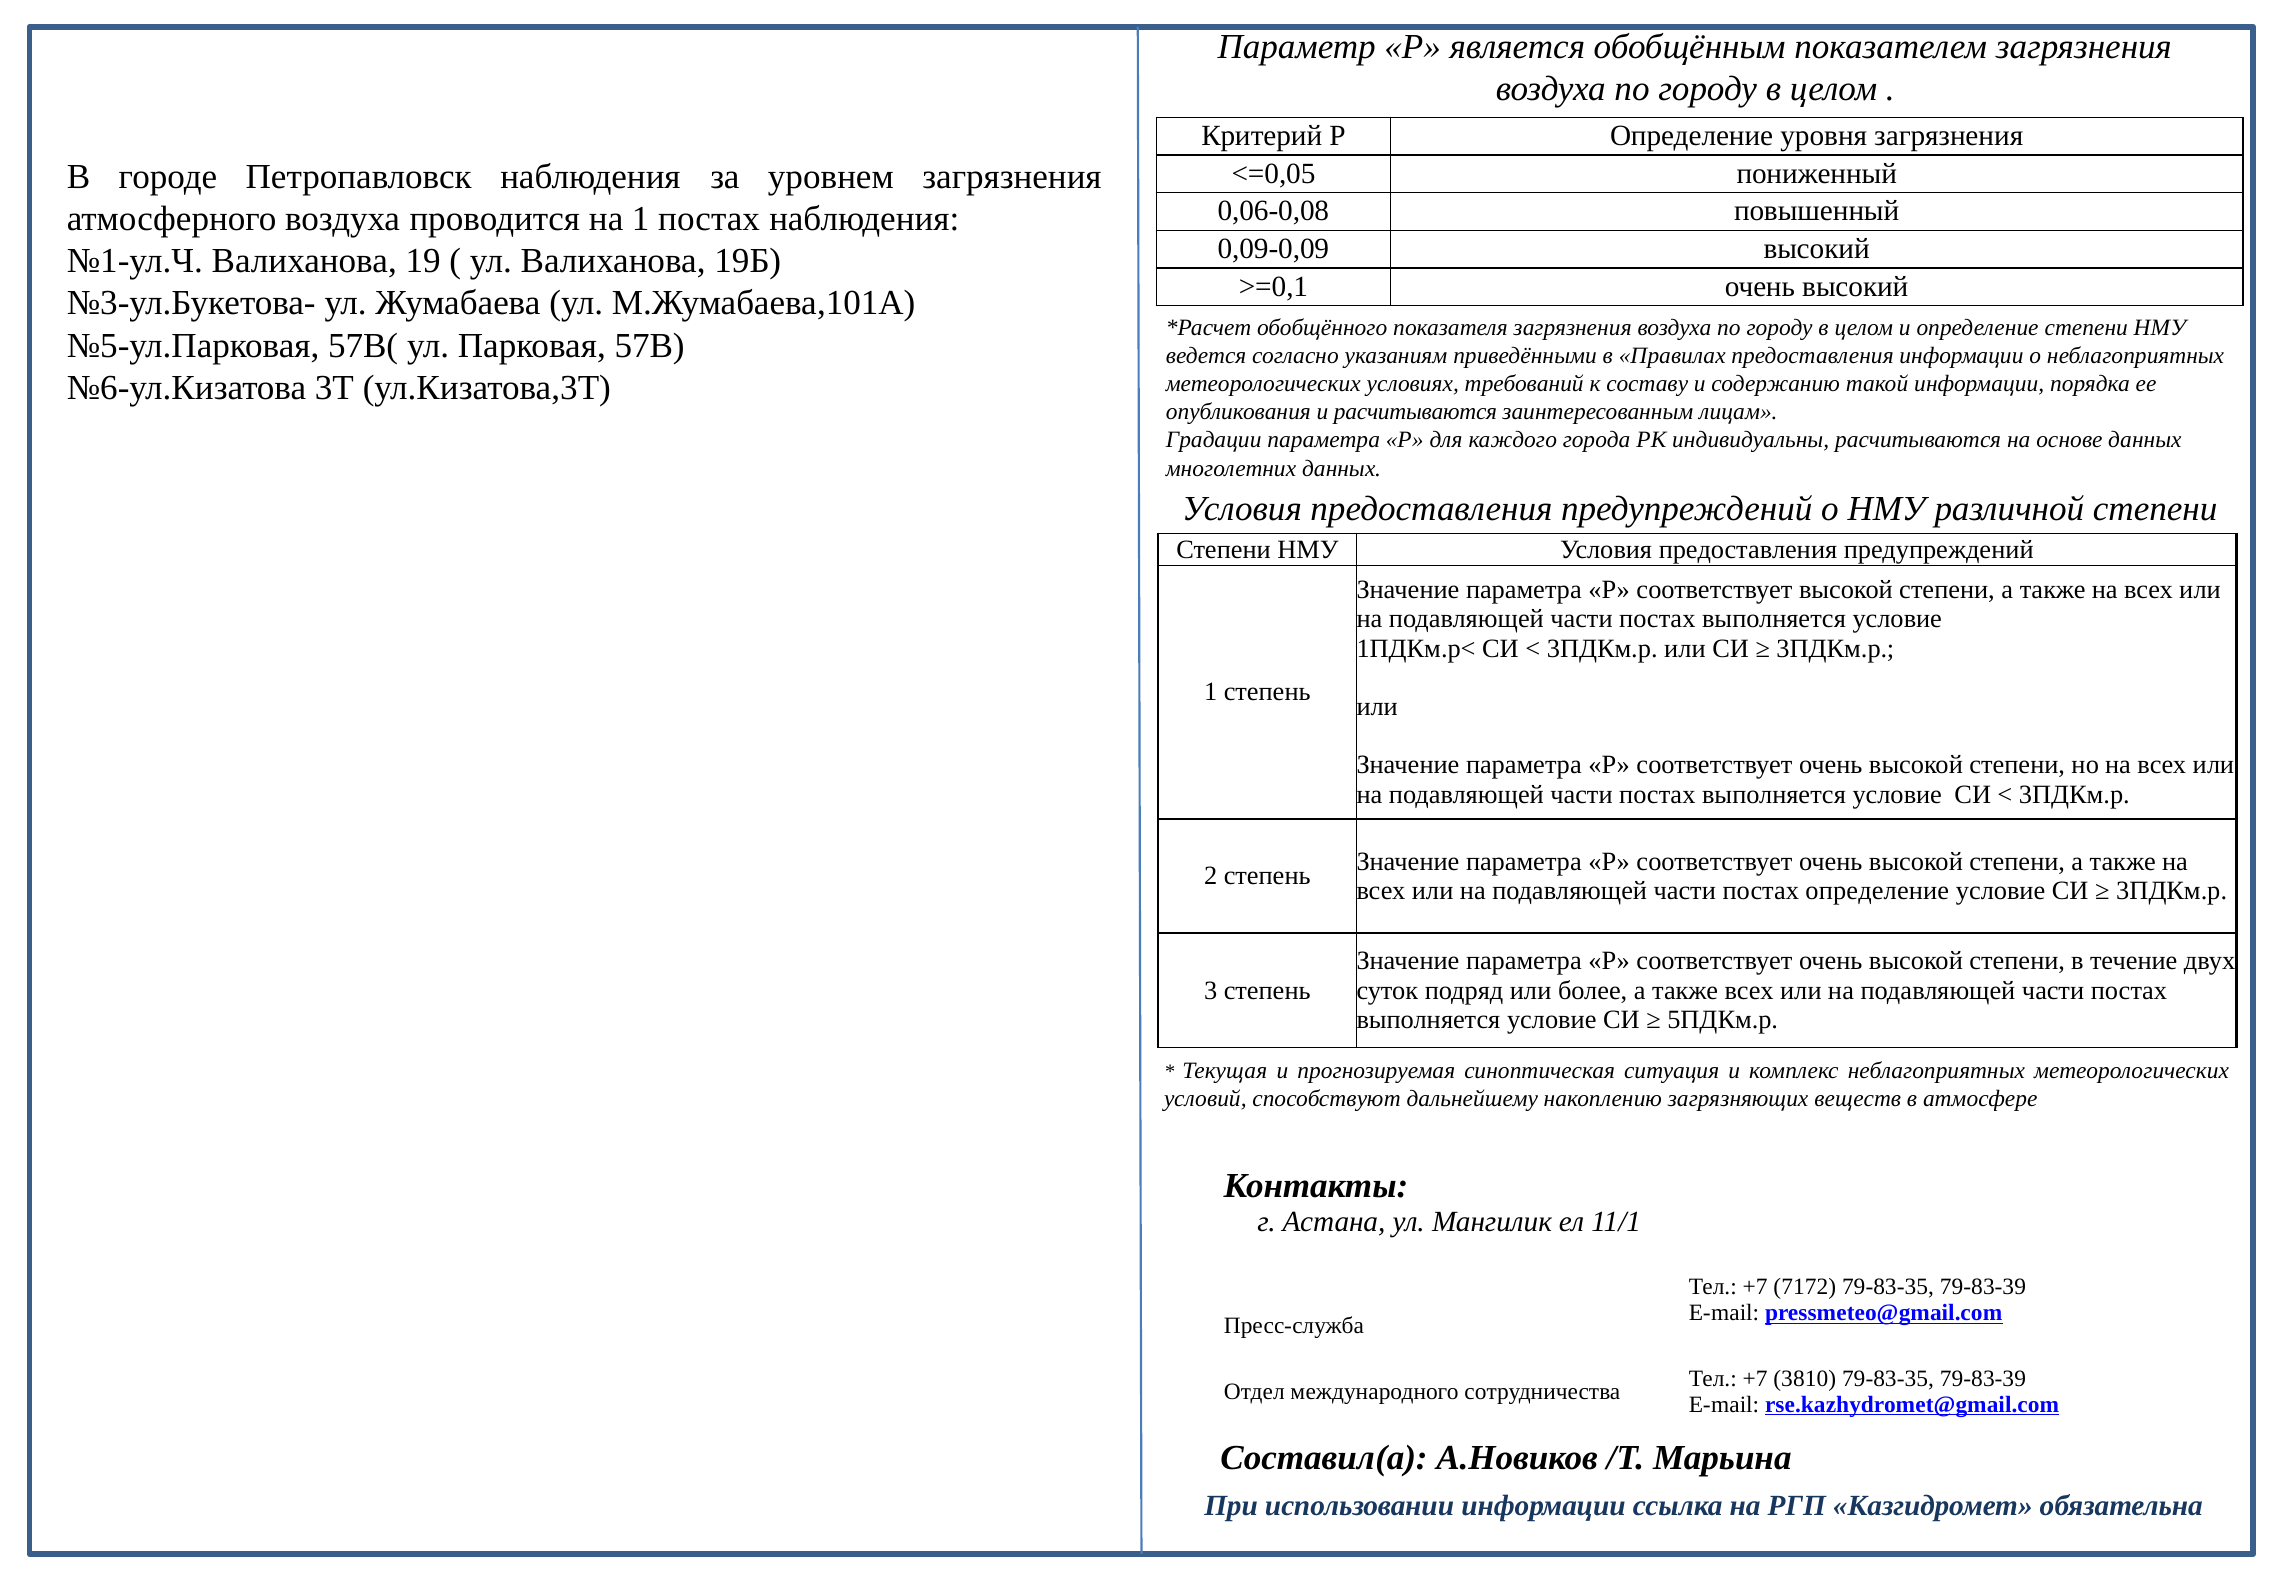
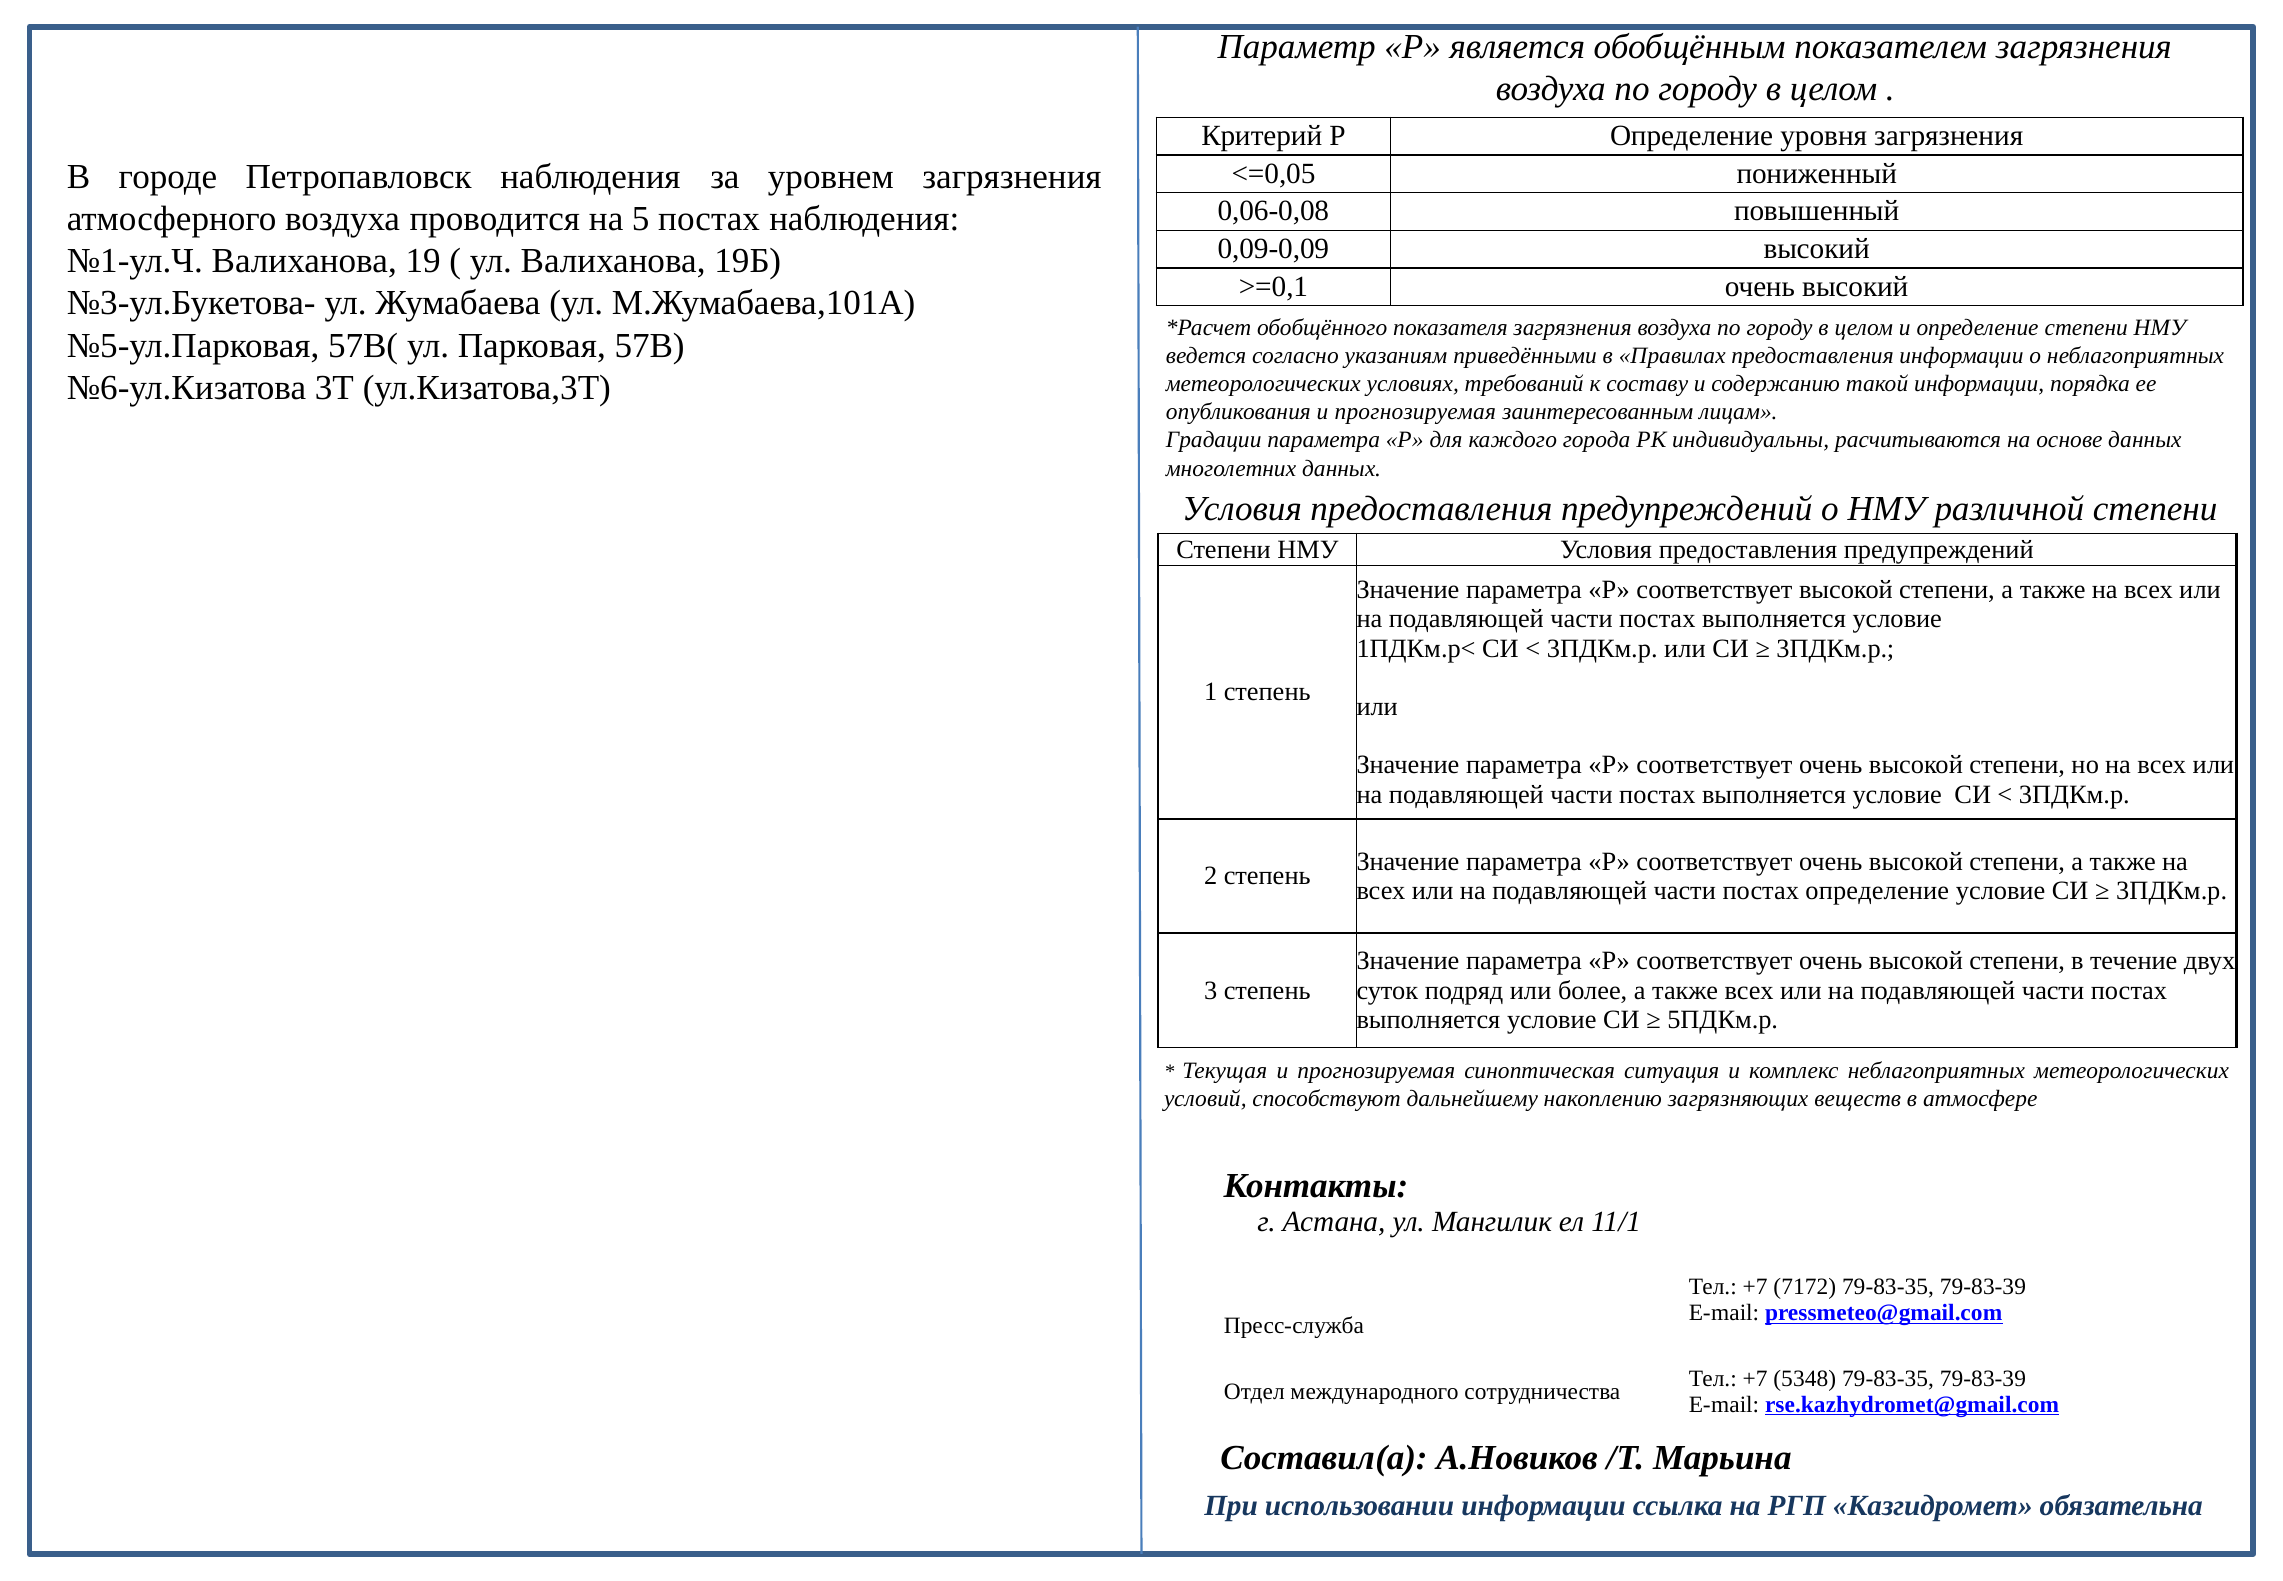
на 1: 1 -> 5 (641, 219)
опубликования и расчитываются: расчитываются -> прогнозируемая (1415, 412)
3810: 3810 -> 5348 (1805, 1378)
